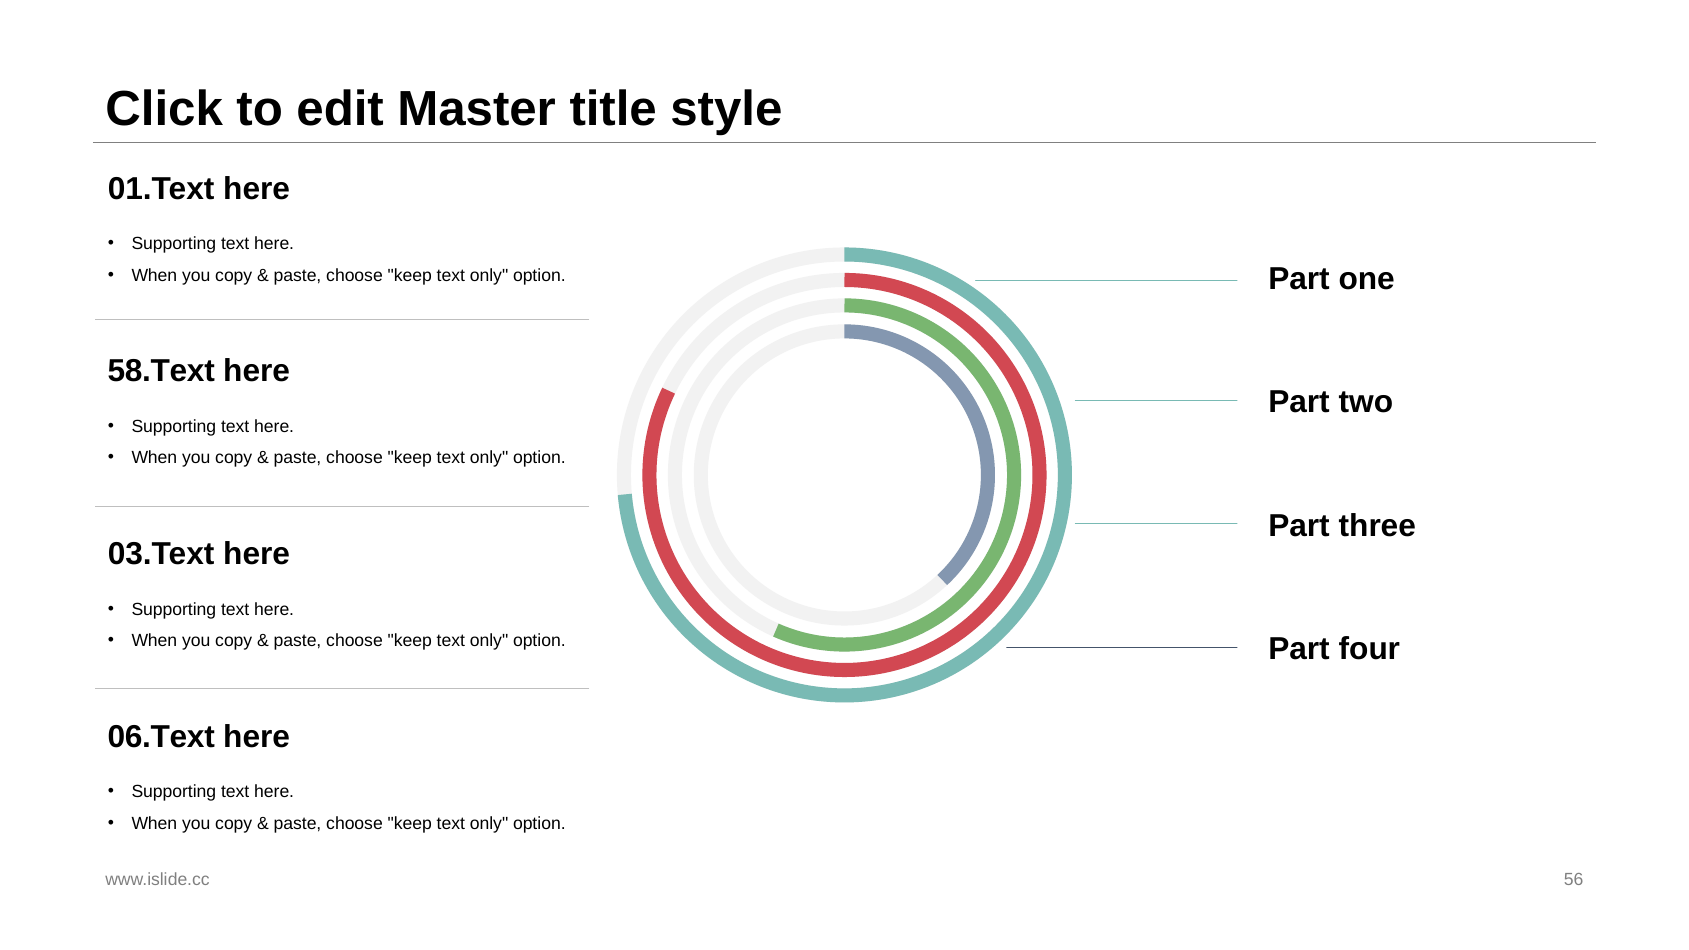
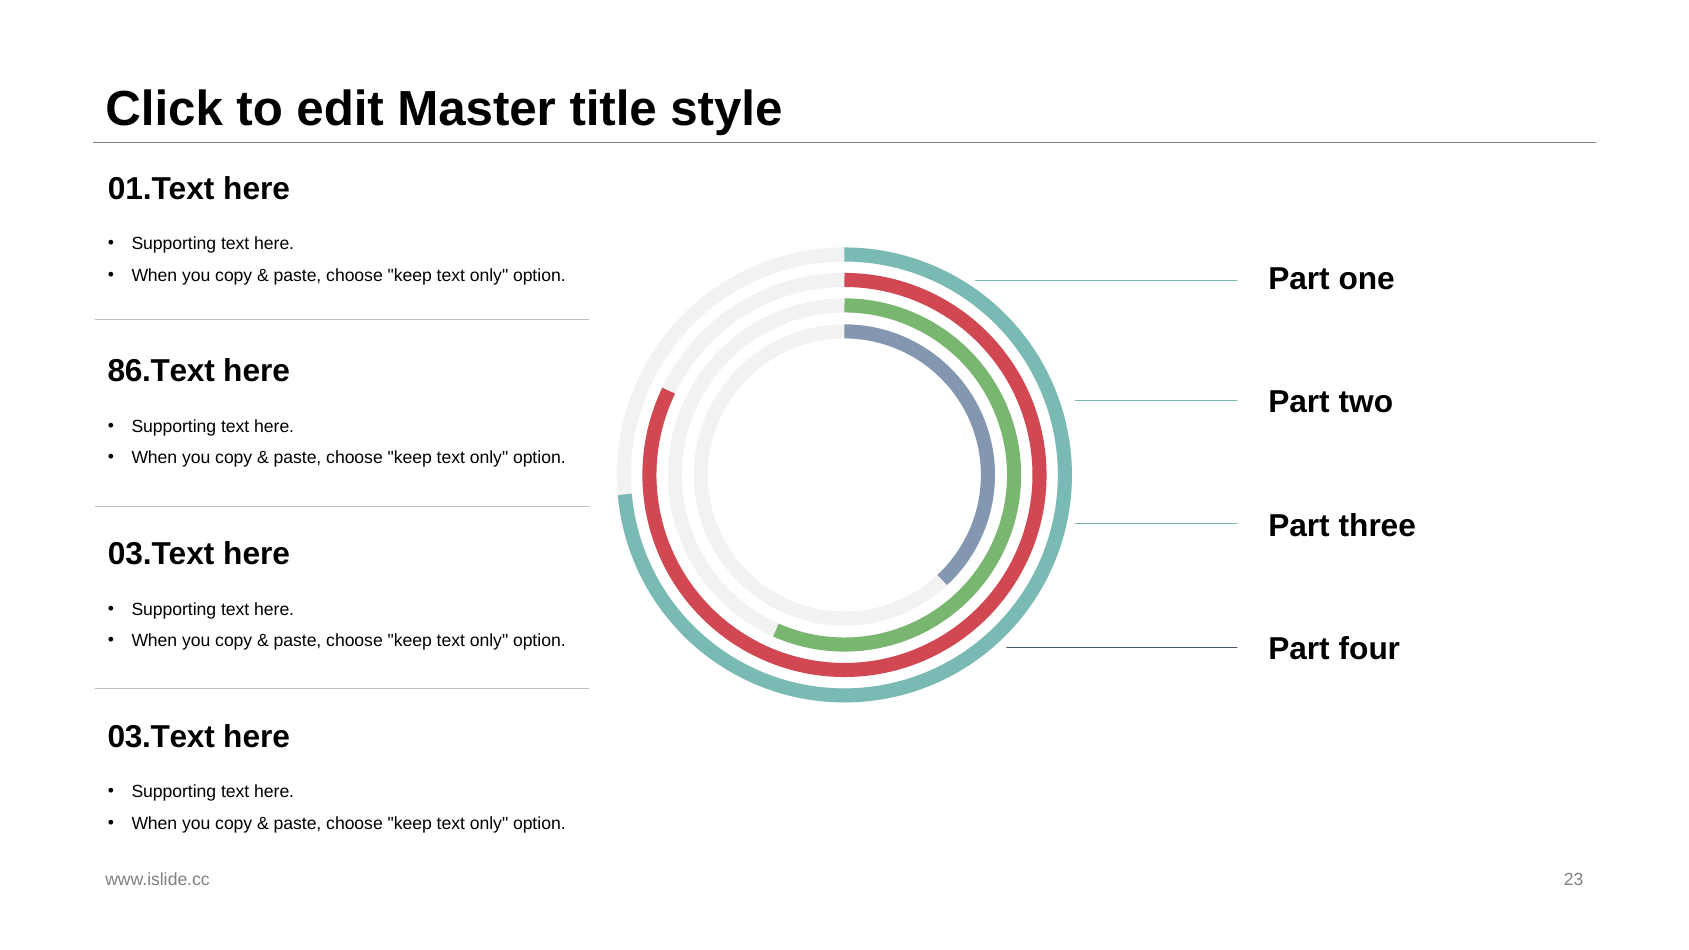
58.Text: 58.Text -> 86.Text (161, 372)
06.Text: 06.Text -> 03.Text (161, 737)
56: 56 -> 23 (1574, 880)
